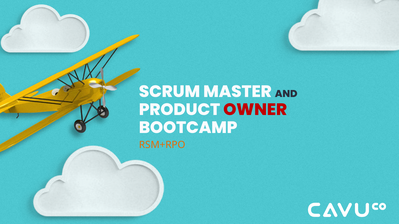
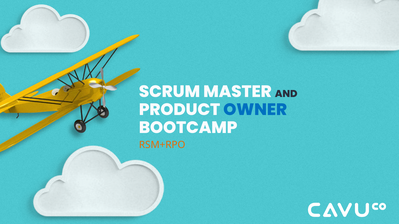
OWNER colour: red -> blue (255, 110)
